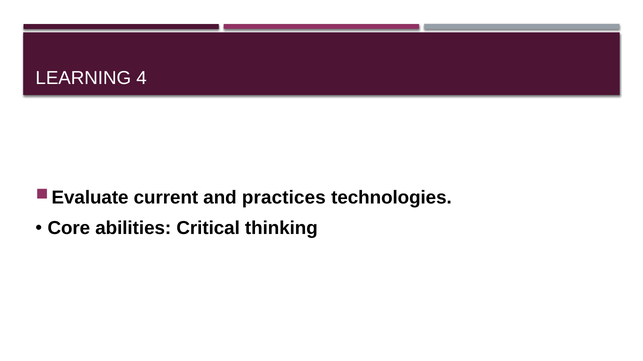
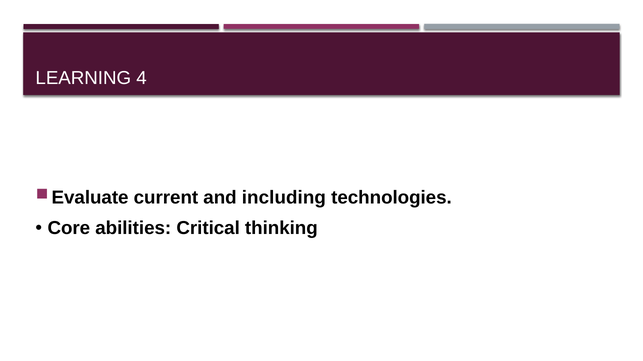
practices: practices -> including (284, 198)
